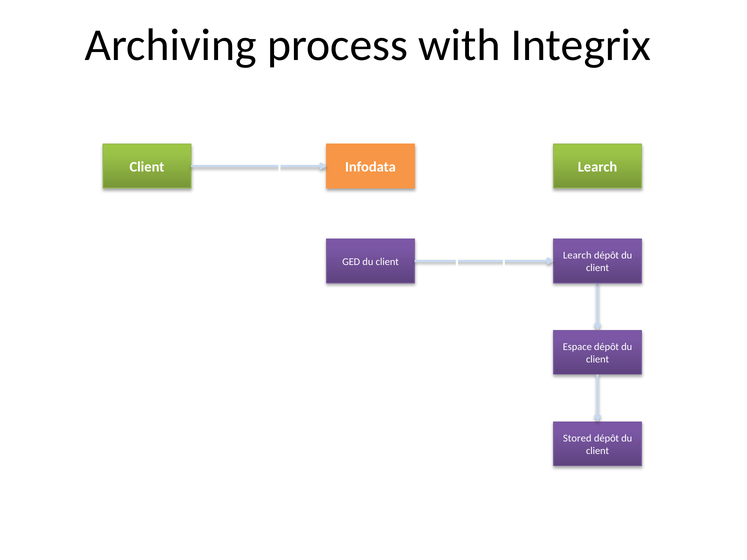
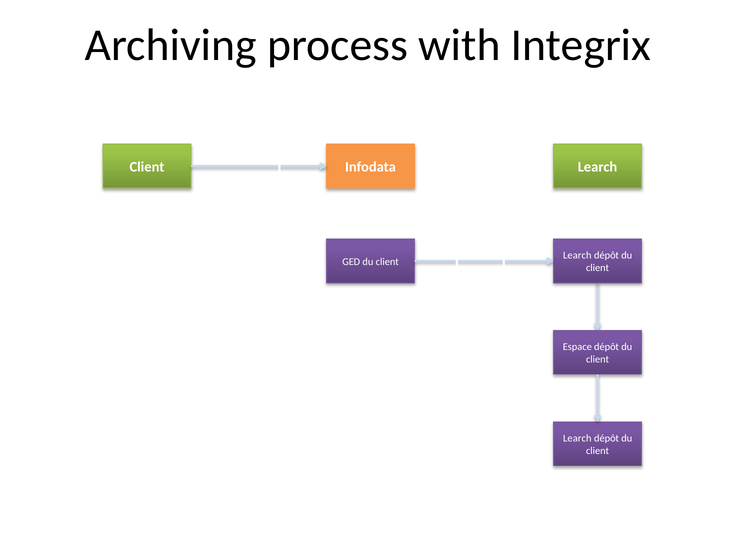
Stored: Stored -> Learch (577, 439)
